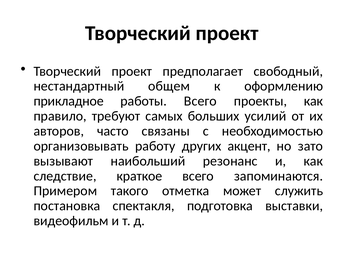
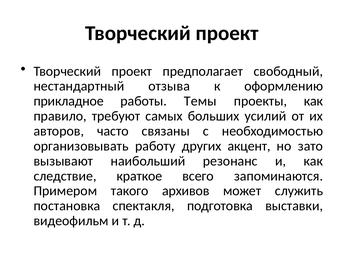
общем: общем -> отзыва (169, 86)
работы Всего: Всего -> Темы (200, 101)
отметка: отметка -> архивов (186, 191)
